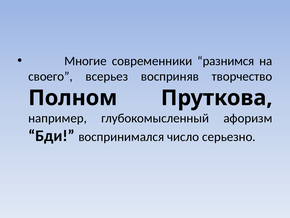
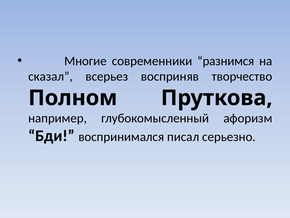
своего: своего -> сказал (50, 76)
число: число -> писал (183, 137)
